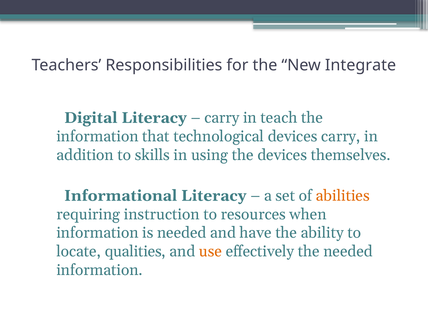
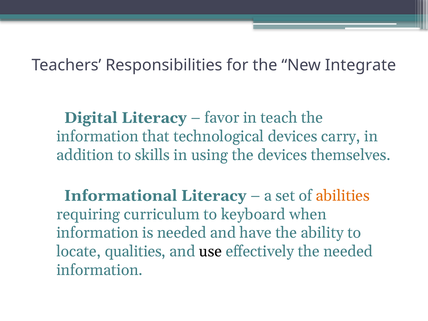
carry: carry -> favor (222, 118)
instruction: instruction -> curriculum (162, 214)
resources: resources -> keyboard (253, 214)
use colour: orange -> black (210, 251)
